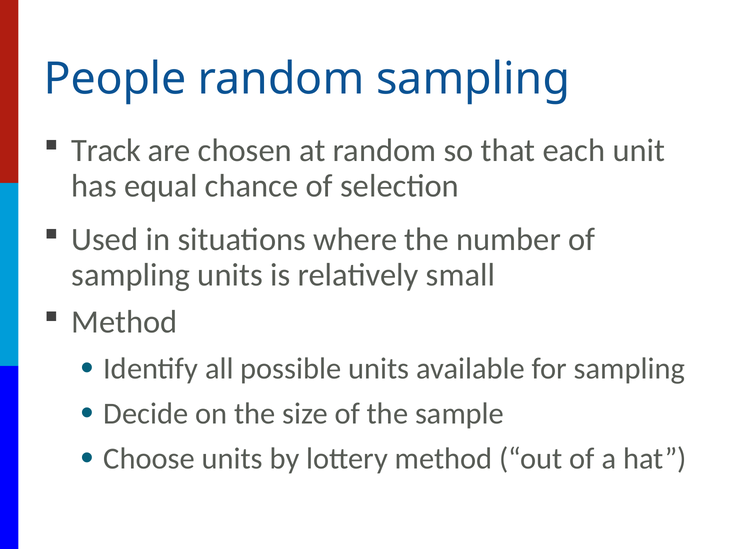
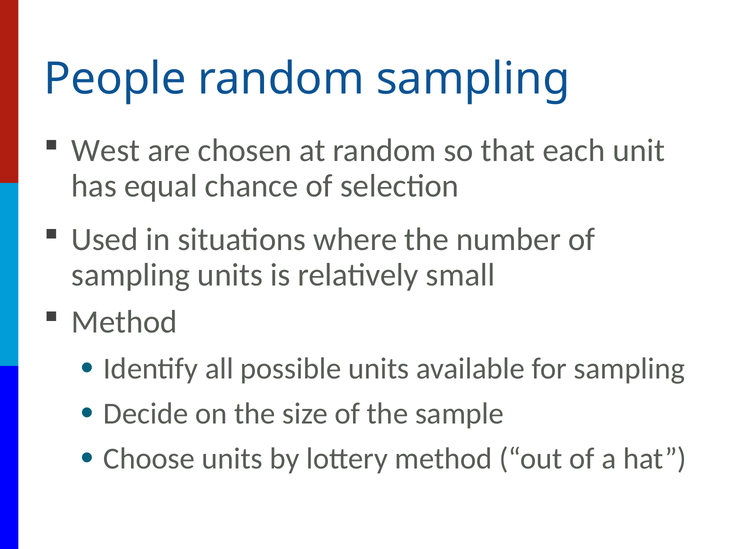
Track: Track -> West (106, 151)
